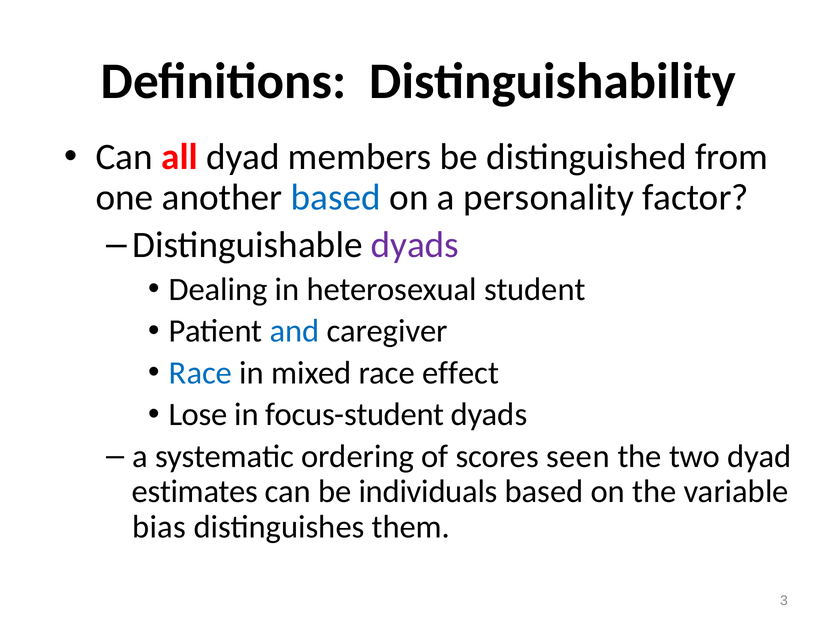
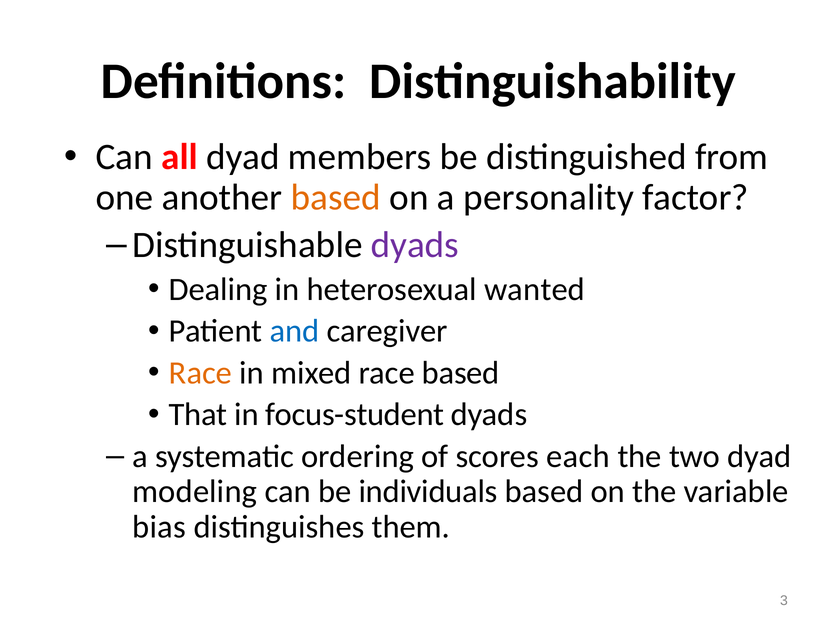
based colour: blue -> orange (336, 197)
student: student -> wanted (535, 289)
Race colour: blue -> orange (201, 373)
race effect: effect -> based (461, 373)
Lose: Lose -> That (198, 414)
seen: seen -> each (578, 456)
estimates: estimates -> modeling (195, 491)
